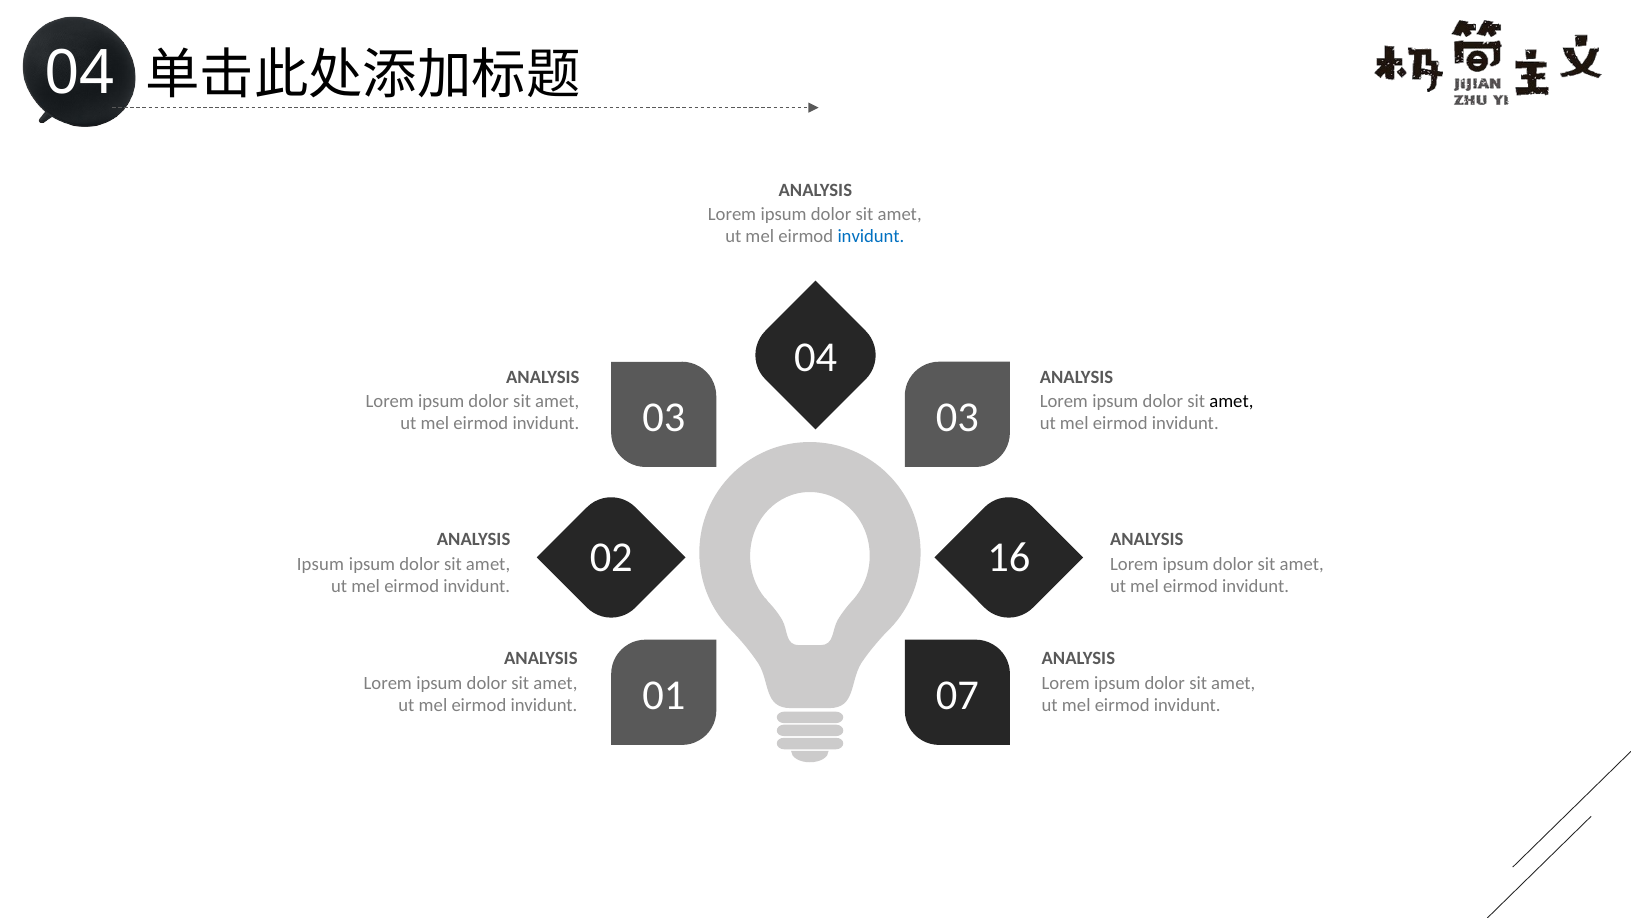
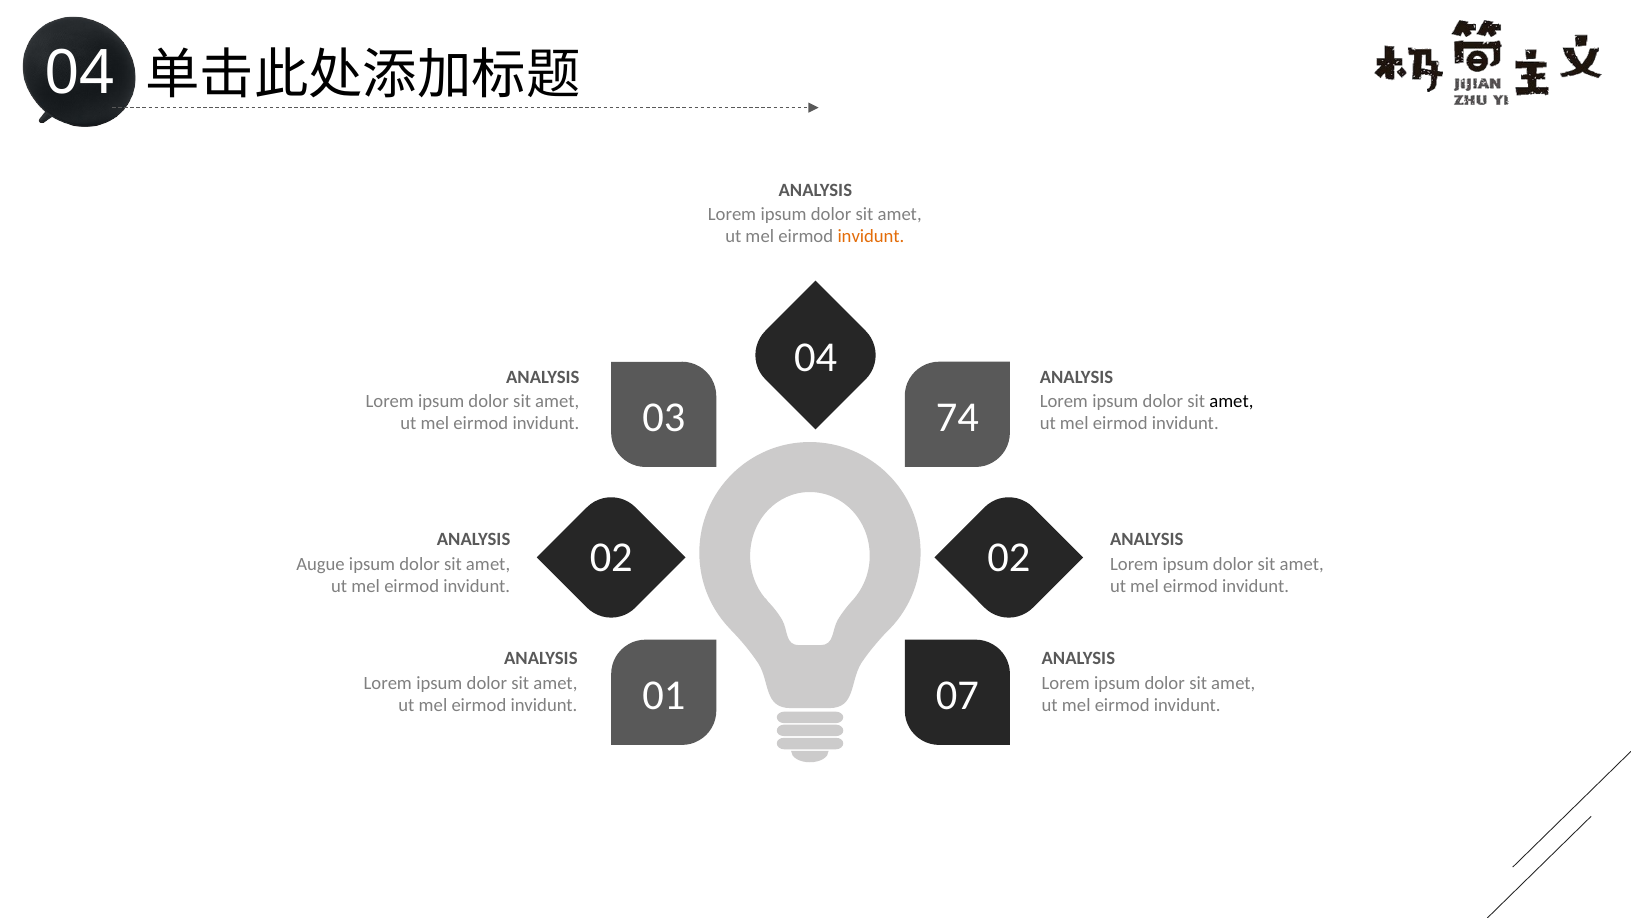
invidunt colour: blue -> orange (871, 236)
03 03: 03 -> 74 (957, 417)
02 16: 16 -> 02 (1009, 558)
Ipsum: Ipsum -> Augue (321, 564)
